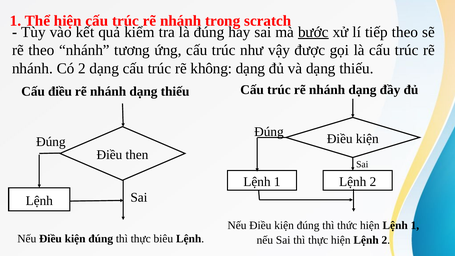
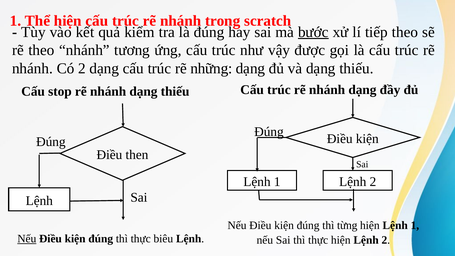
không: không -> những (211, 68)
Cấu điều: điều -> stop (60, 91)
thức: thức -> từng (347, 225)
Nếu underline: none -> present (27, 239)
